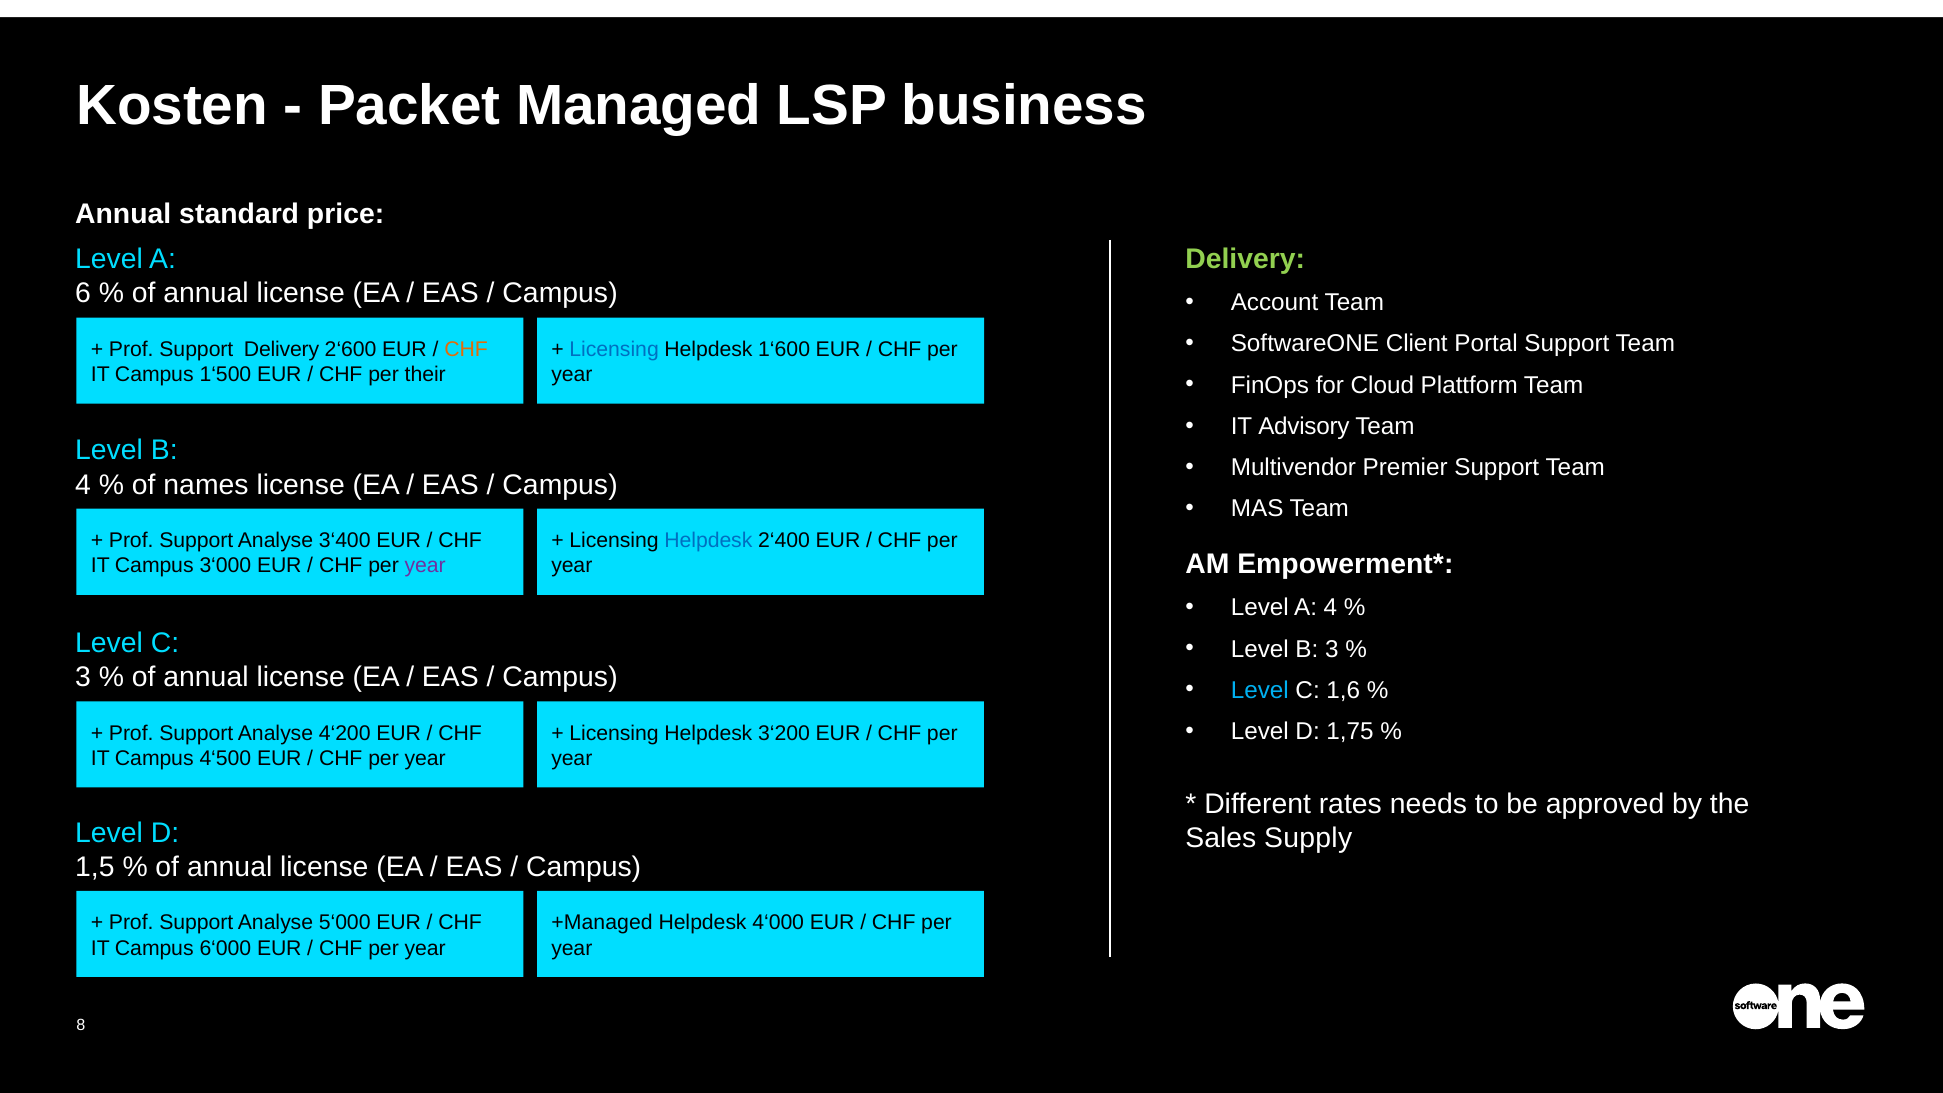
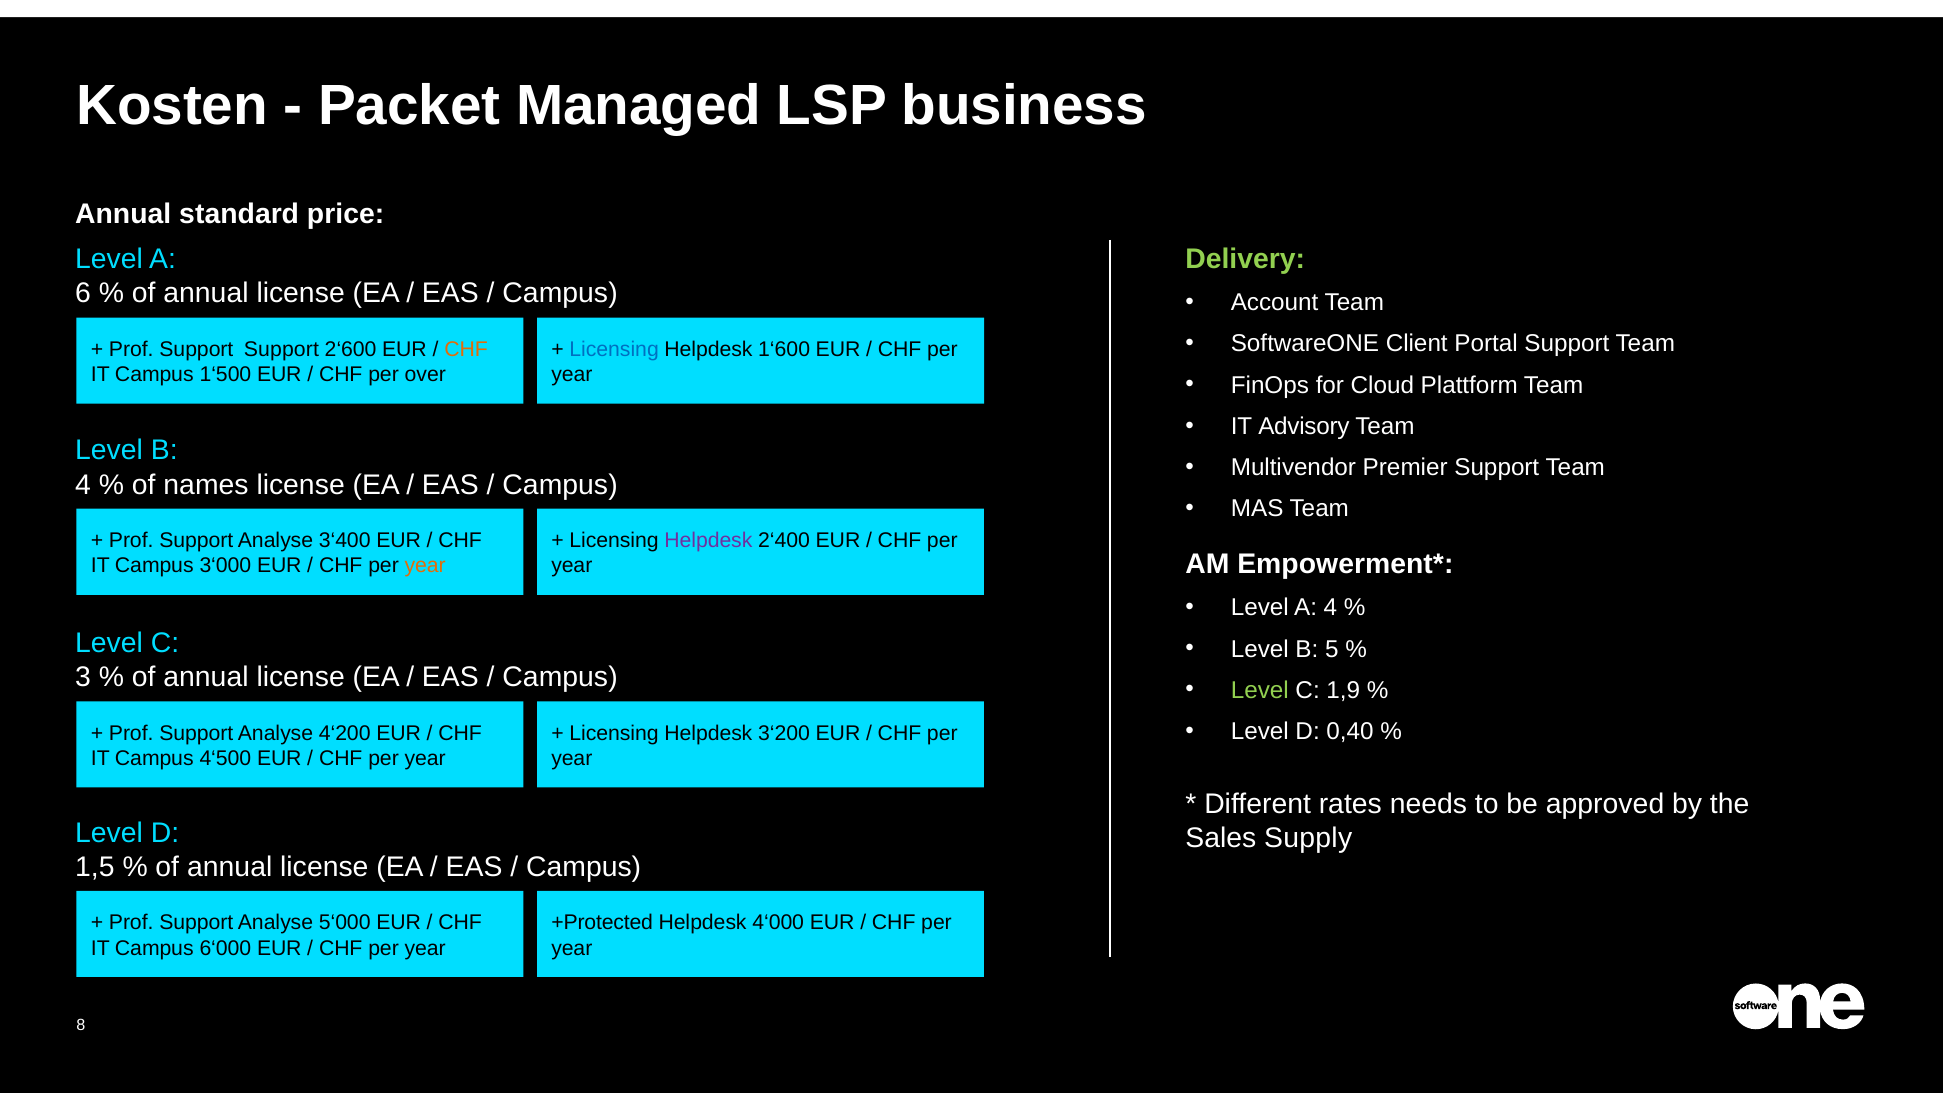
Support Delivery: Delivery -> Support (281, 349)
their: their -> over (425, 375)
Helpdesk colour: blue -> purple (708, 540)
year colour: purple -> orange (425, 566)
B 3: 3 -> 5 (1332, 649)
Level colour: light blue -> light green (1260, 690)
1,6: 1,6 -> 1,9 (1343, 690)
1,75: 1,75 -> 0,40 (1350, 732)
+Managed: +Managed -> +Protected (602, 923)
